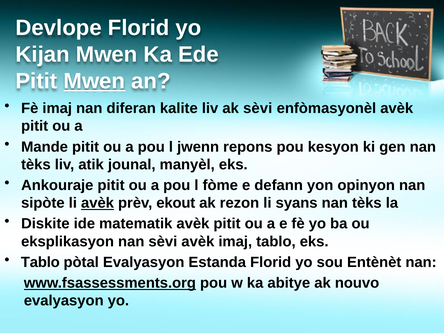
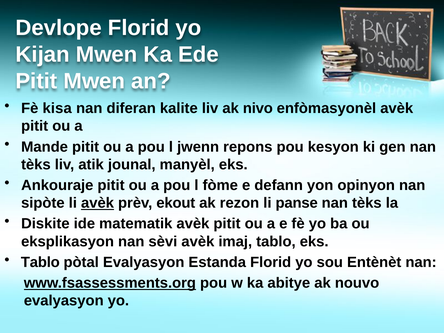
Mwen underline: present -> none (94, 81)
Fè imaj: imaj -> kisa (57, 108)
ak sèvi: sèvi -> nivo (258, 108)
syans: syans -> panse (297, 203)
